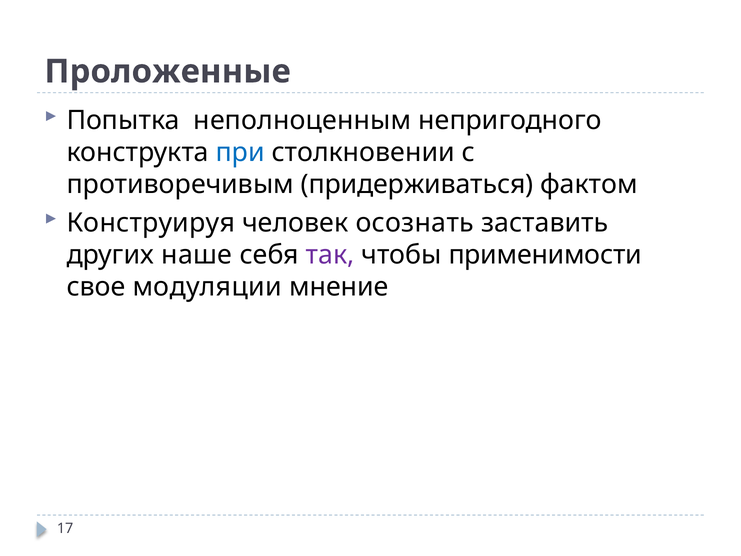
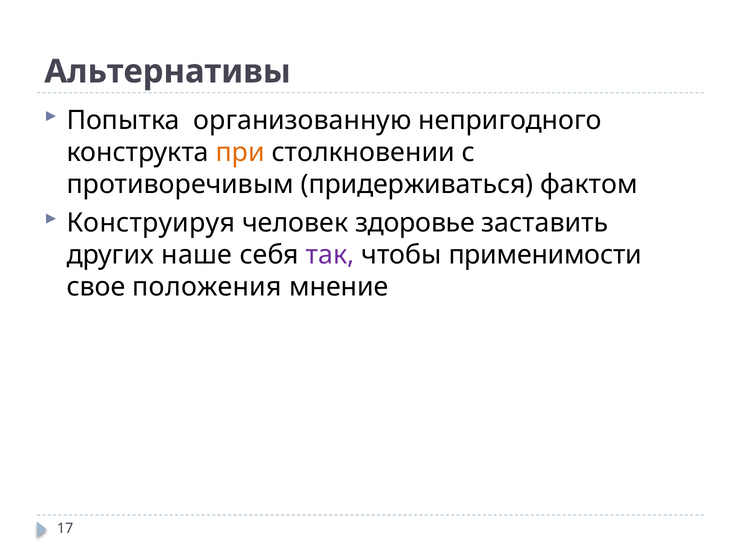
Проложенные: Проложенные -> Альтернативы (168, 71)
неполноценным: неполноценным -> организованную (302, 120)
при colour: blue -> orange (240, 152)
осознать: осознать -> здоровье (415, 223)
модуляции: модуляции -> положения (207, 287)
